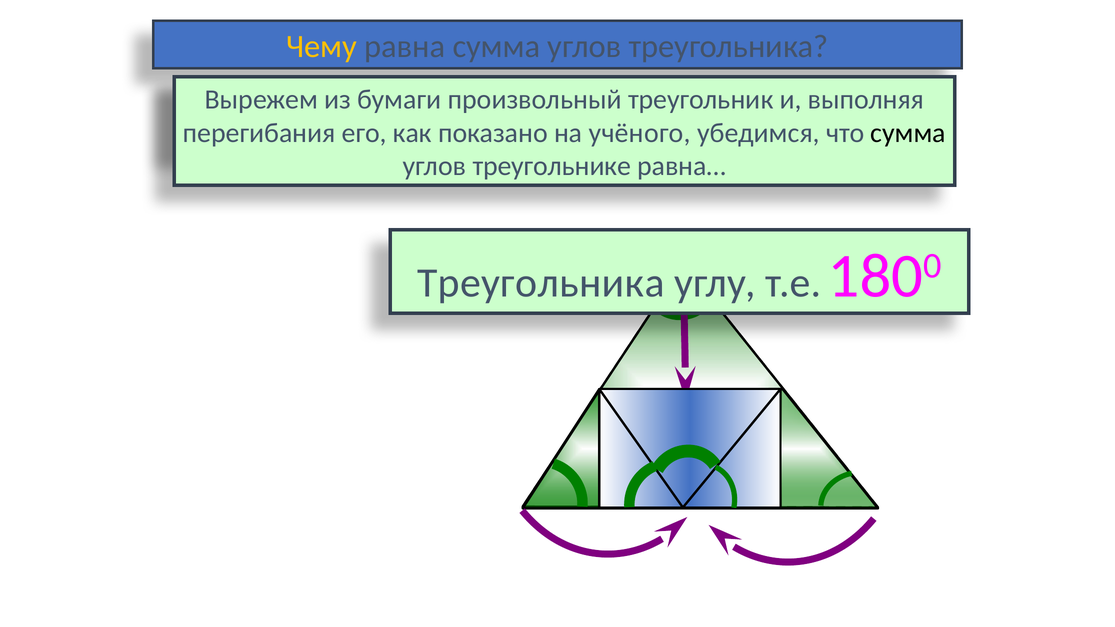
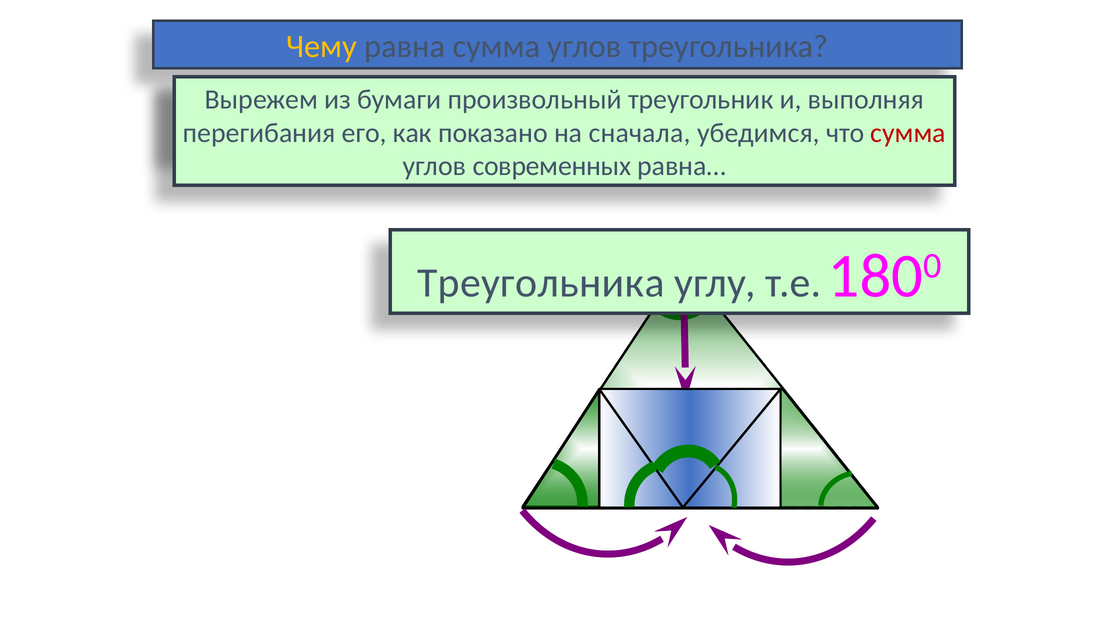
учёного: учёного -> сначала (640, 133)
сумма colour: black -> red (908, 133)
треугольнике: треугольнике -> современных (552, 166)
